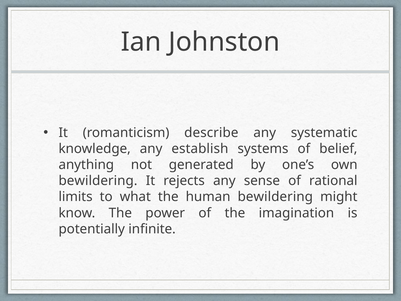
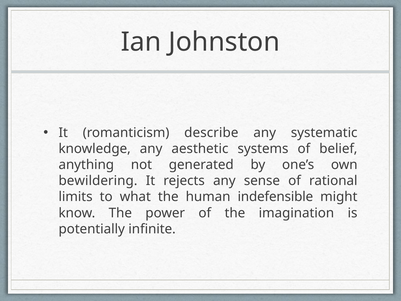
establish: establish -> aesthetic (200, 149)
human bewildering: bewildering -> indefensible (275, 197)
